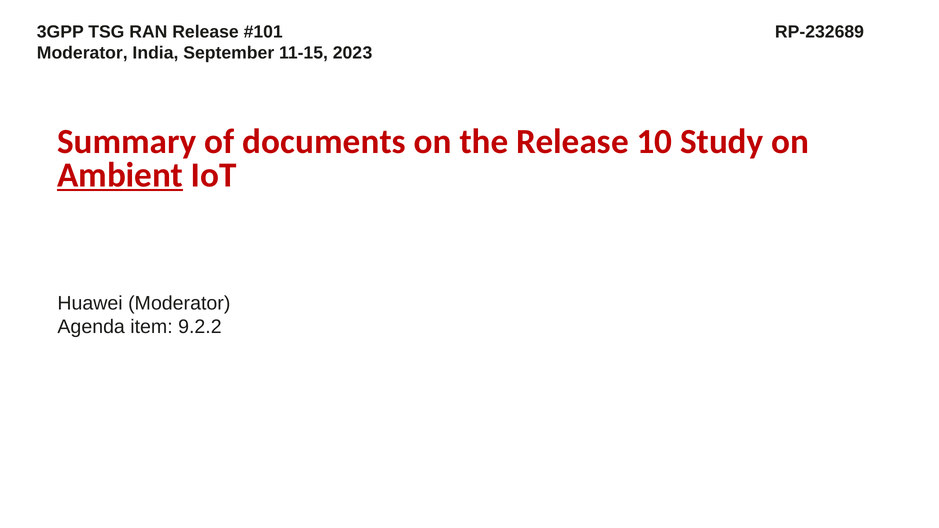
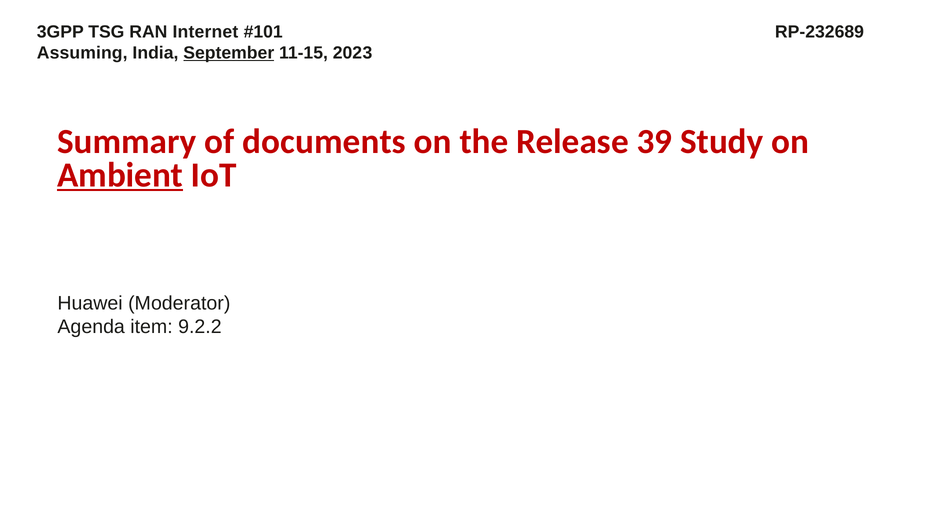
RAN Release: Release -> Internet (205, 32)
Moderator: Moderator -> Assuming (82, 53)
September underline: none -> present (229, 53)
10: 10 -> 39 (654, 141)
